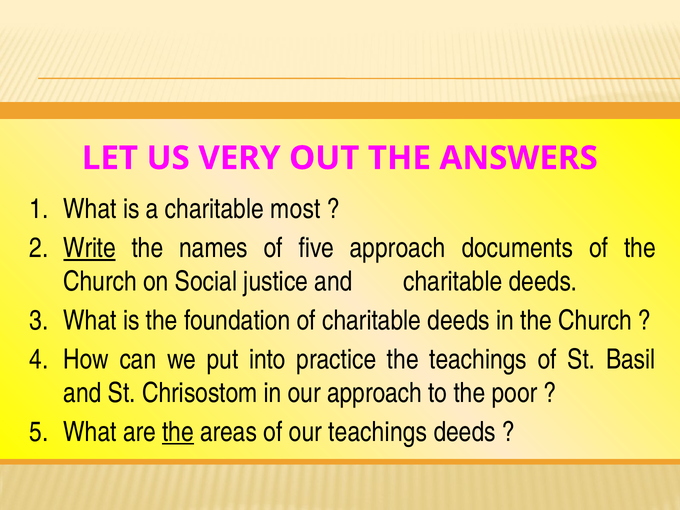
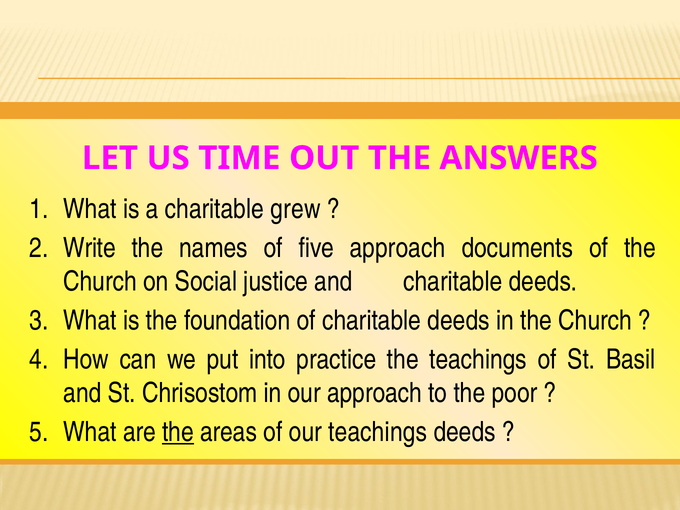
VERY: VERY -> TIME (239, 158)
most: most -> grew (296, 209)
Write underline: present -> none (90, 248)
